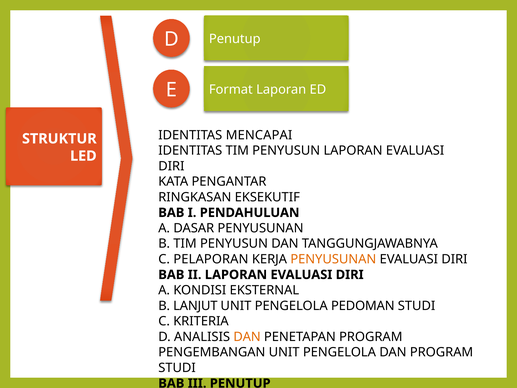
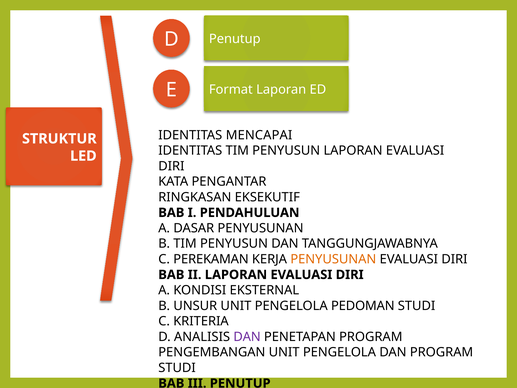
PELAPORAN: PELAPORAN -> PEREKAMAN (211, 259)
LANJUT: LANJUT -> UNSUR (195, 306)
DAN colour: orange -> purple (247, 337)
